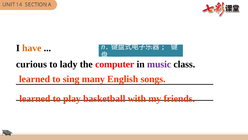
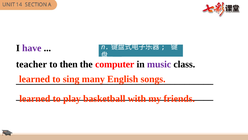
have colour: orange -> purple (32, 48)
curious: curious -> teacher (31, 64)
lady: lady -> then (69, 64)
